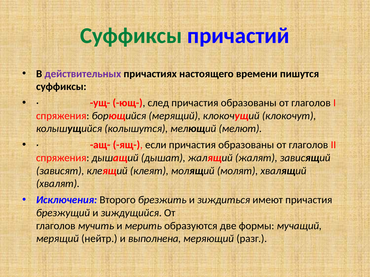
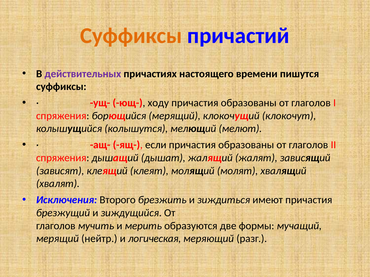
Суффиксы colour: green -> orange (131, 36)
след: след -> ходу (158, 103)
выполнена: выполнена -> логическая (155, 239)
